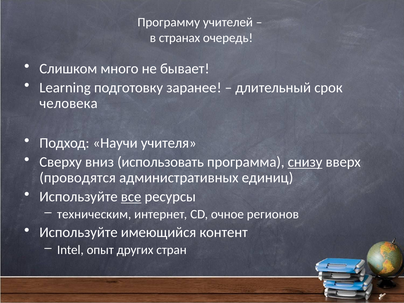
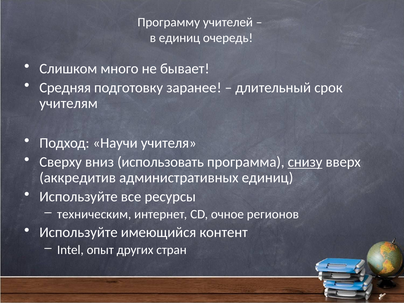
в странах: странах -> единиц (179, 38)
Learning: Learning -> Средняя (65, 88)
человека: человека -> учителям (69, 103)
проводятся: проводятся -> аккредитив (78, 178)
все underline: present -> none (131, 197)
